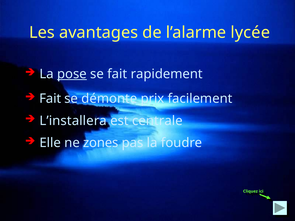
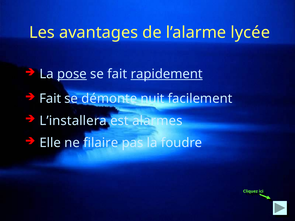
rapidement underline: none -> present (167, 74)
prix: prix -> nuit (153, 99)
centrale: centrale -> alarmes (157, 121)
zones: zones -> filaire (101, 143)
